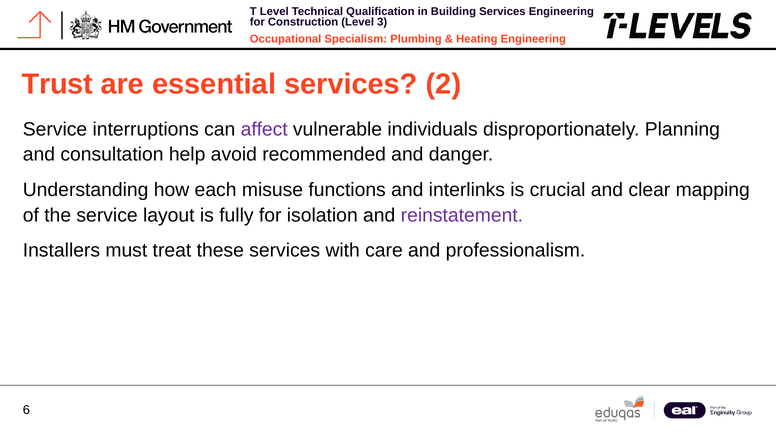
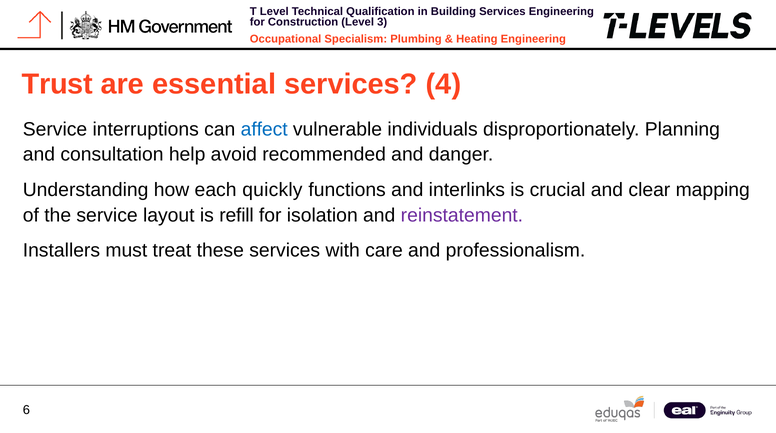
2: 2 -> 4 (443, 84)
affect colour: purple -> blue (264, 129)
misuse: misuse -> quickly (272, 190)
fully: fully -> refill (237, 216)
